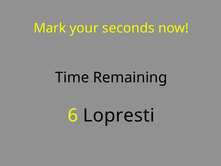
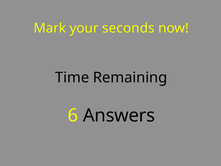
Lopresti: Lopresti -> Answers (119, 115)
